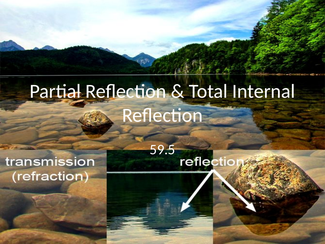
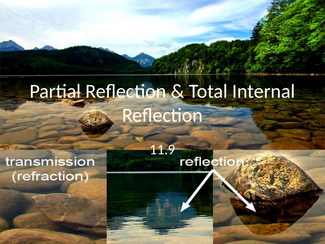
59.5: 59.5 -> 11.9 (162, 149)
